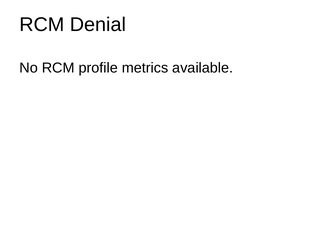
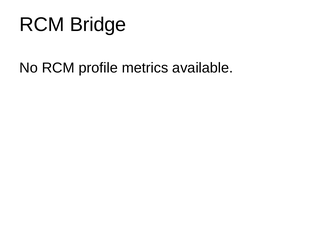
Denial: Denial -> Bridge (98, 25)
